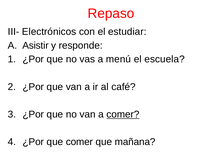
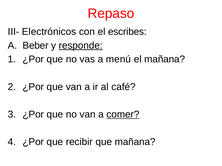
estudiar: estudiar -> escribes (127, 32)
Asistir: Asistir -> Beber (36, 46)
responde underline: none -> present (81, 46)
el escuela: escuela -> mañana (165, 59)
que comer: comer -> recibir (79, 142)
